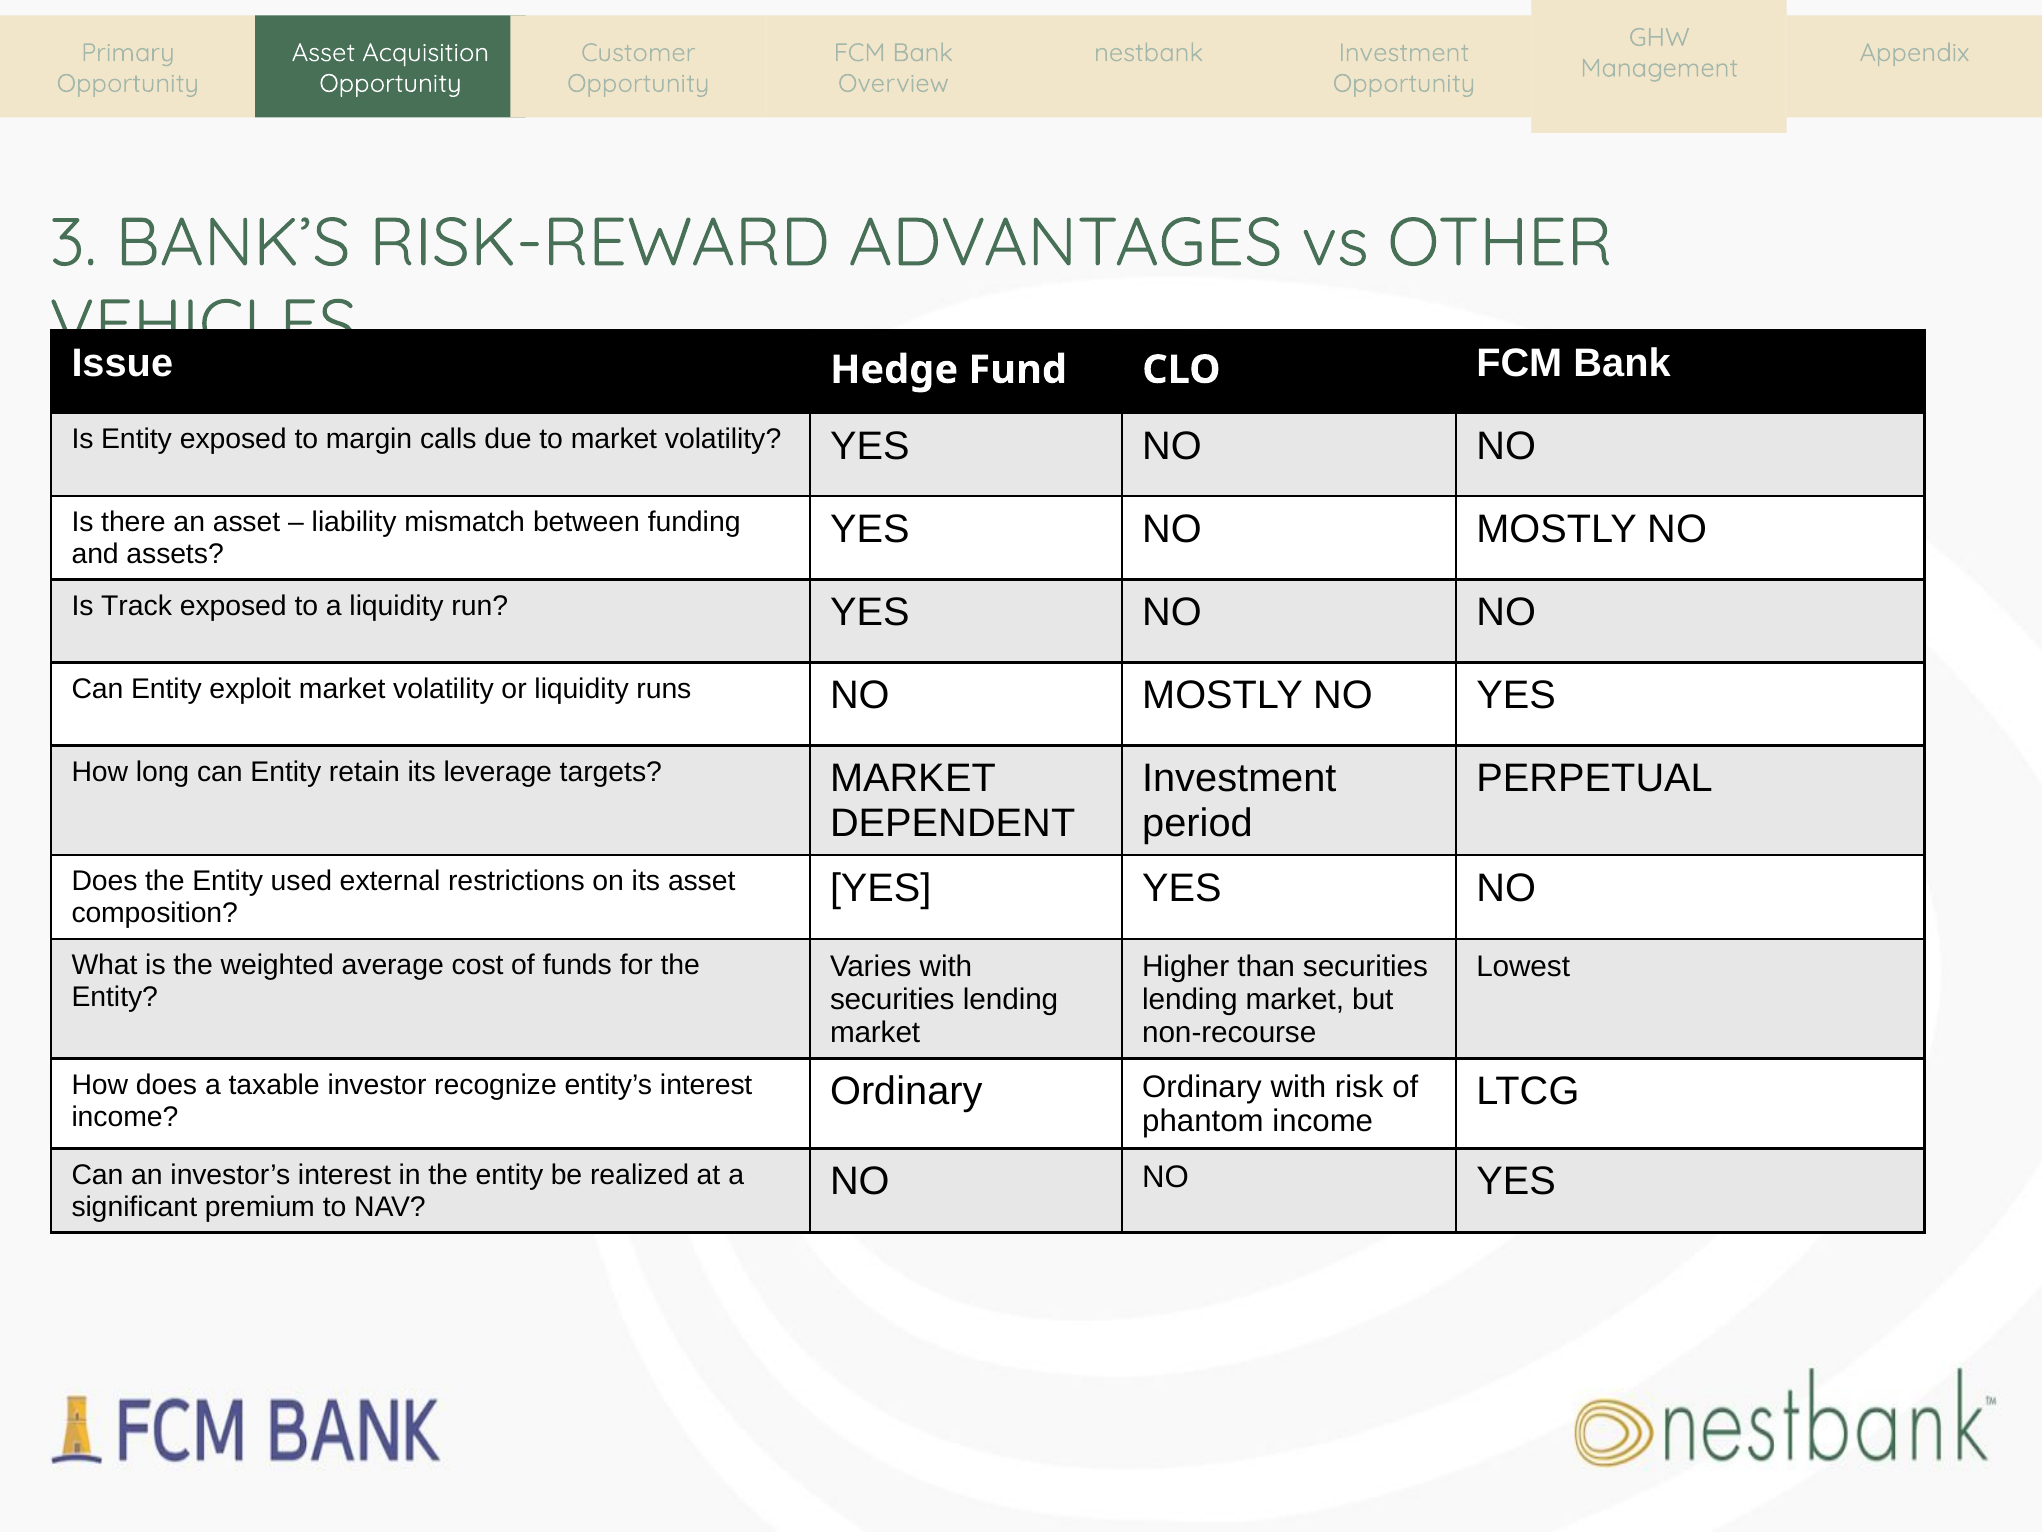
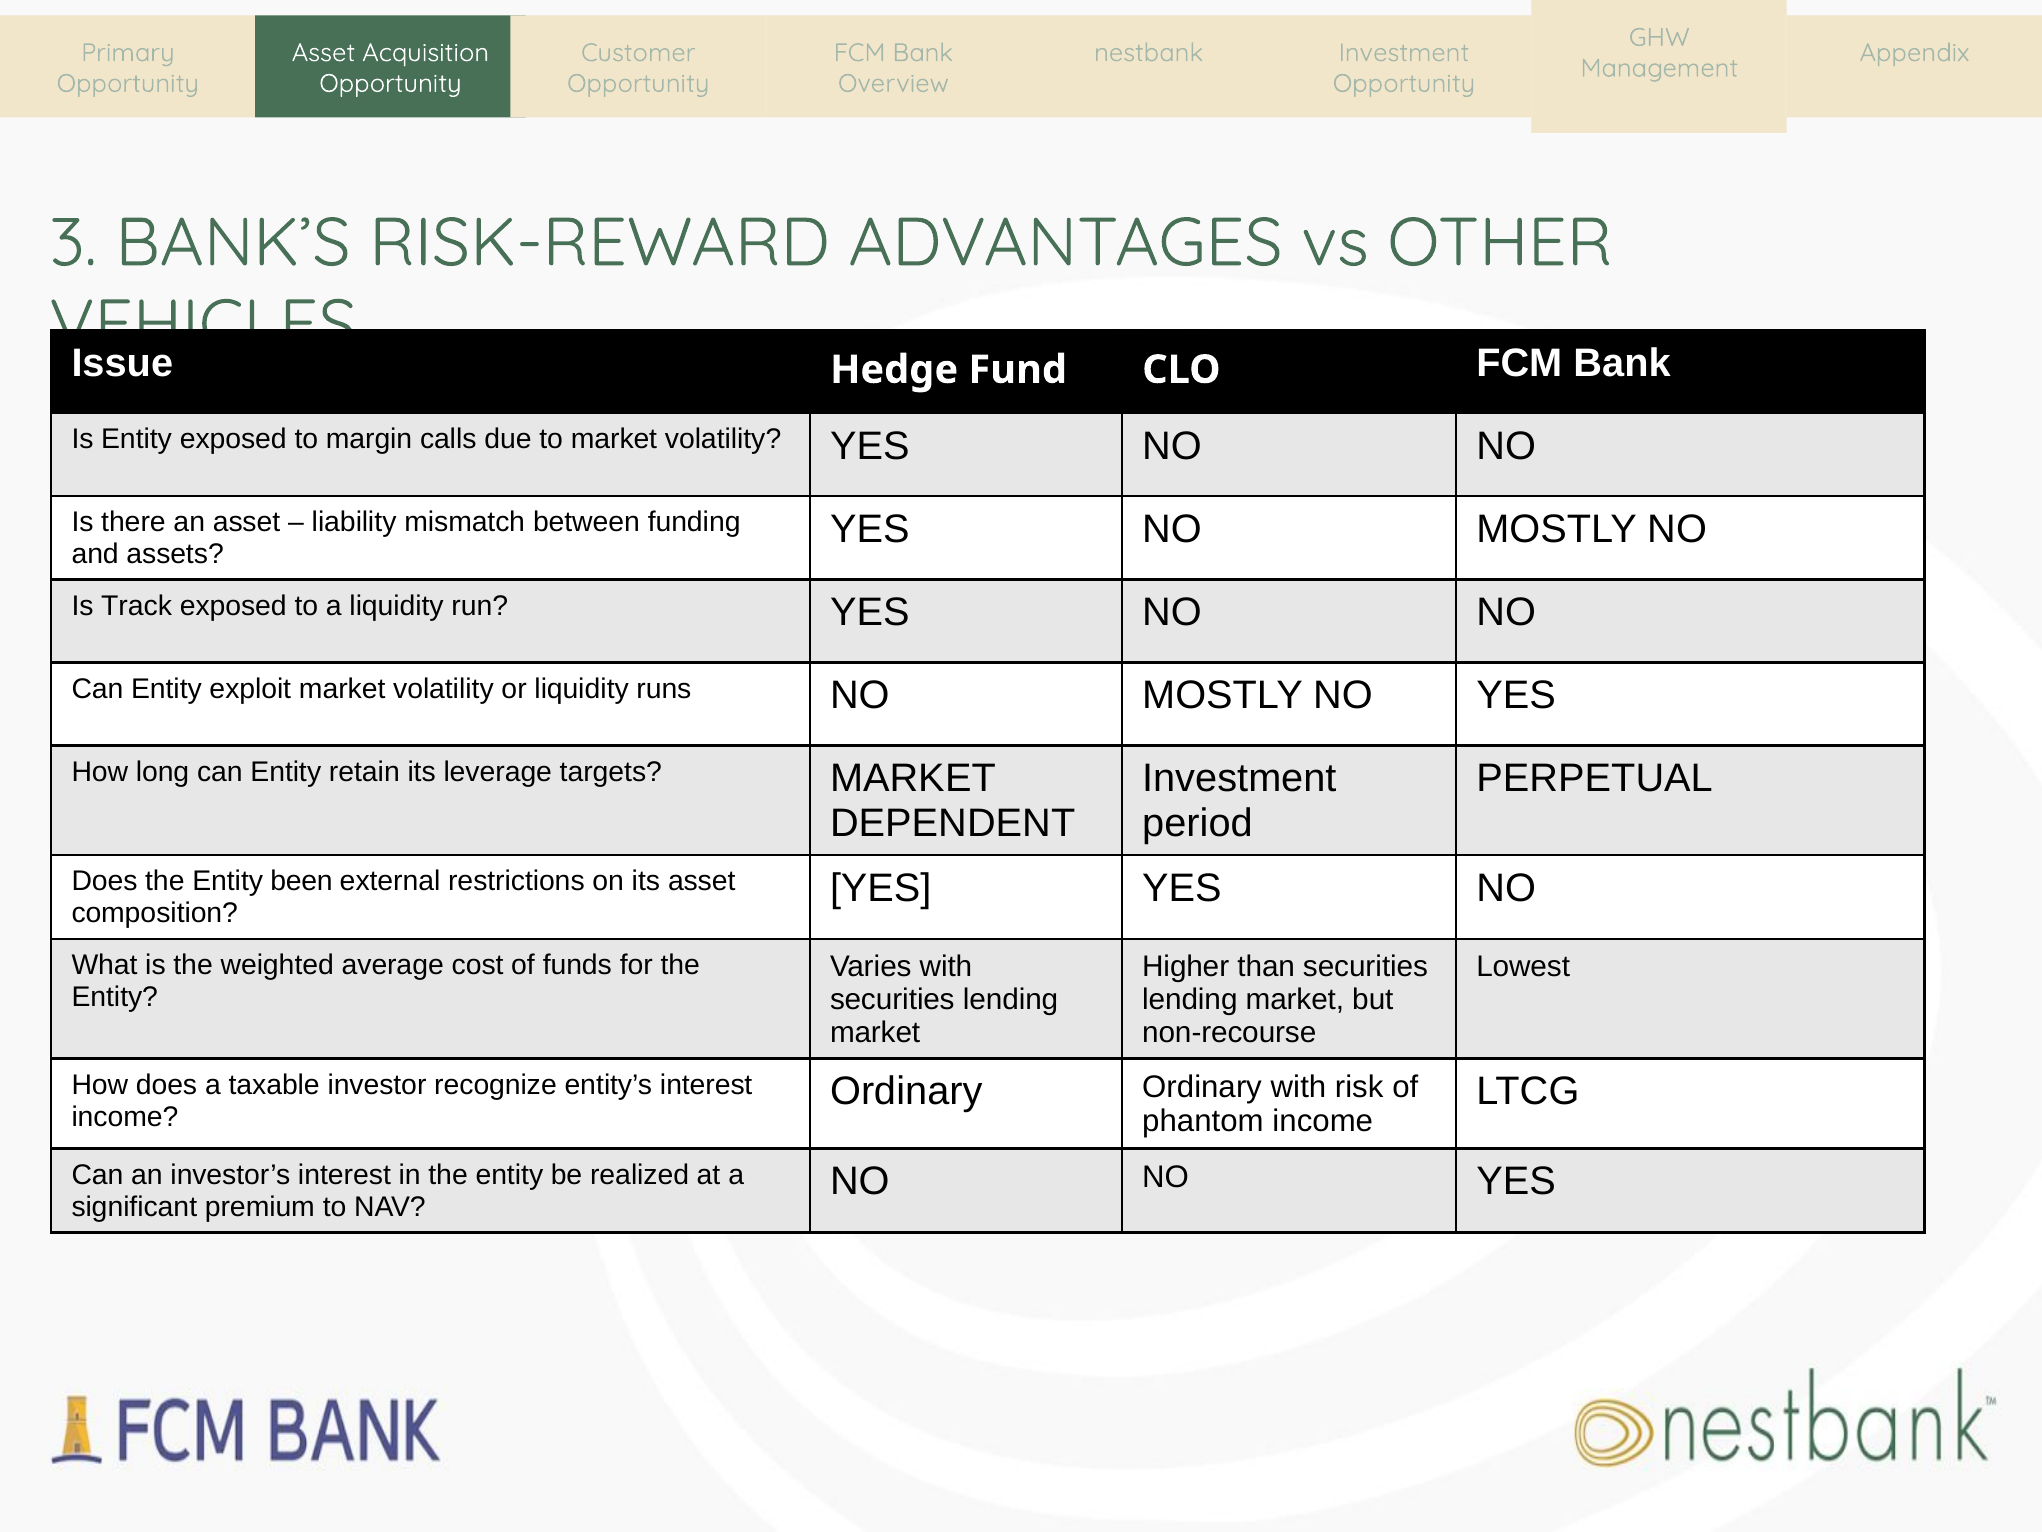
used: used -> been (301, 881)
